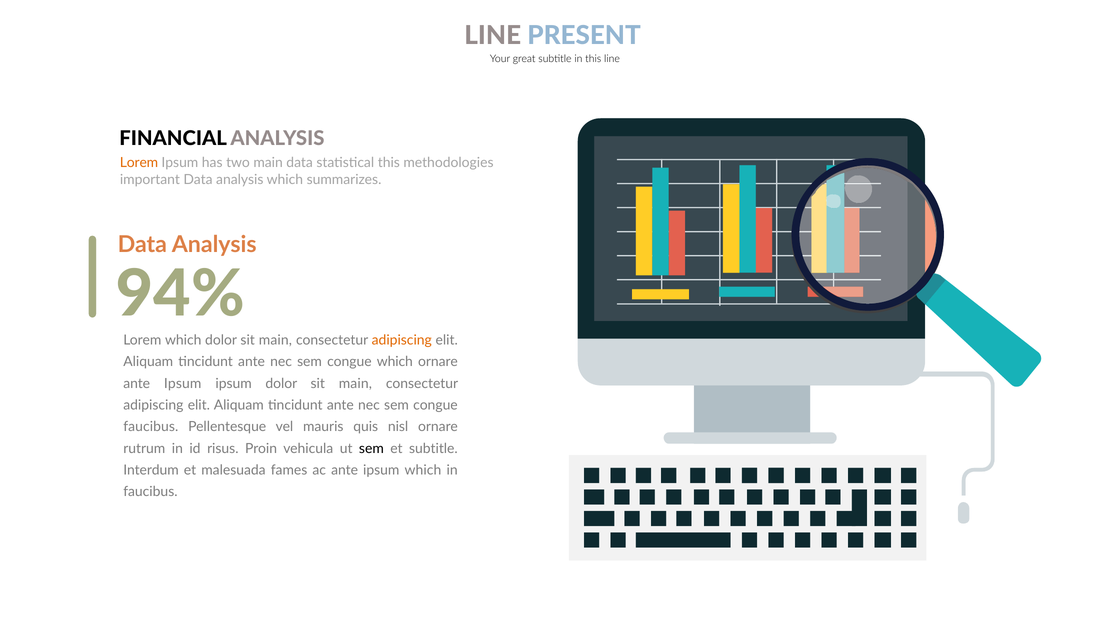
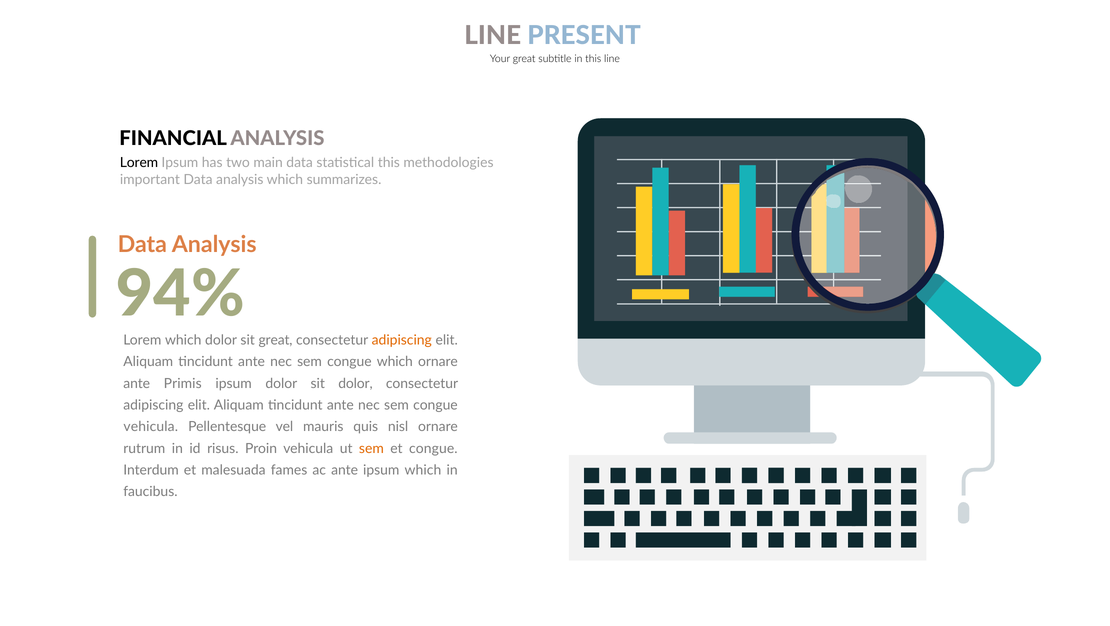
Lorem colour: orange -> black (139, 163)
main: main -> great (276, 340)
Ipsum: Ipsum -> Primis (183, 383)
ipsum dolor sit main: main -> dolor (356, 383)
faucibus: faucibus -> vehicula (151, 427)
sem colour: black -> orange (371, 448)
et subtitle: subtitle -> congue (433, 448)
